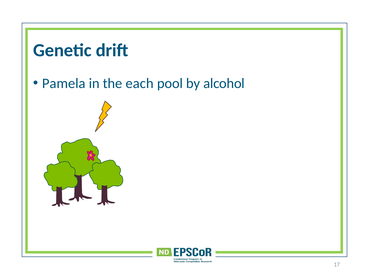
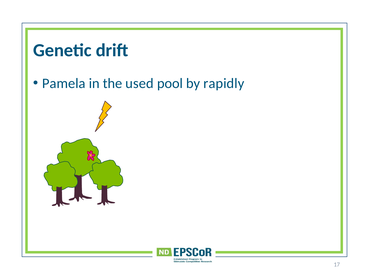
each: each -> used (140, 83)
alcohol: alcohol -> rapidly (224, 83)
